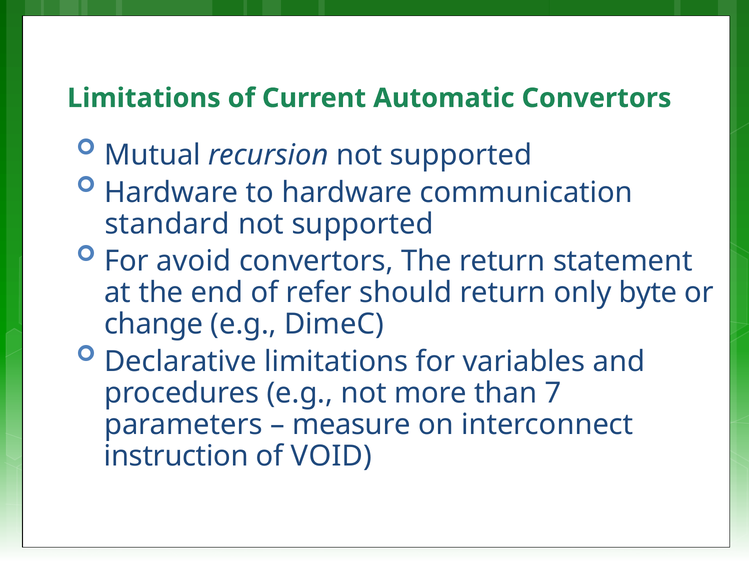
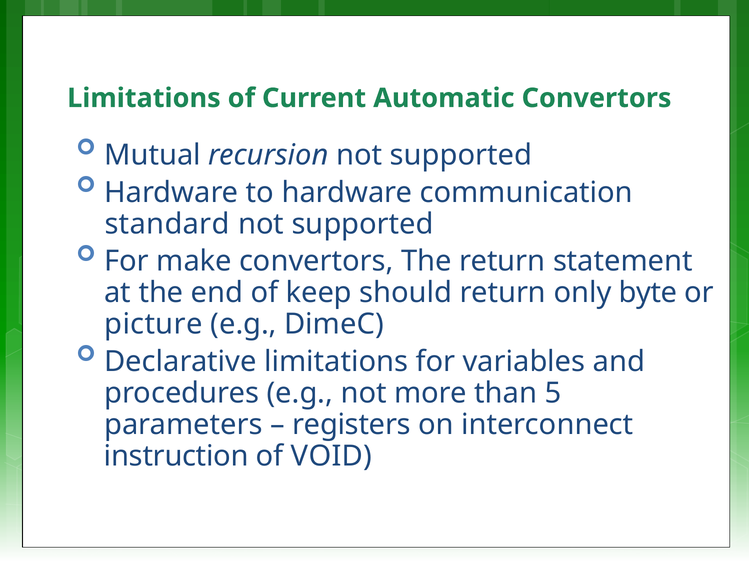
avoid: avoid -> make (194, 261)
refer: refer -> keep (319, 293)
change: change -> picture (153, 324)
7: 7 -> 5 (553, 393)
measure: measure -> registers (351, 425)
